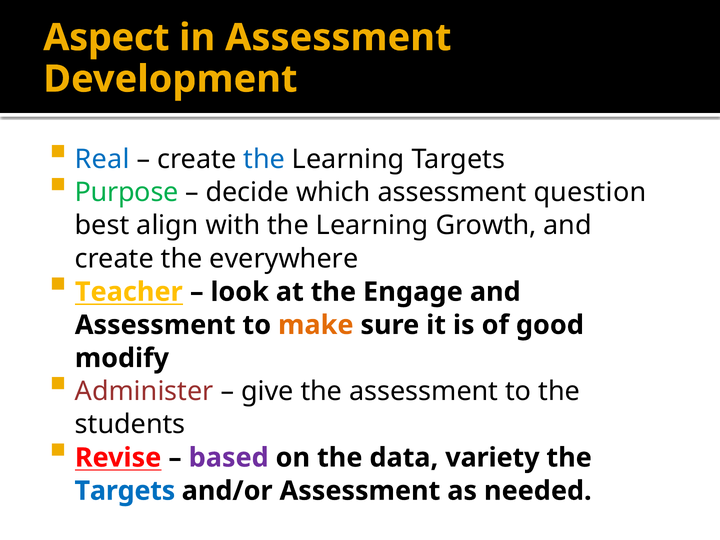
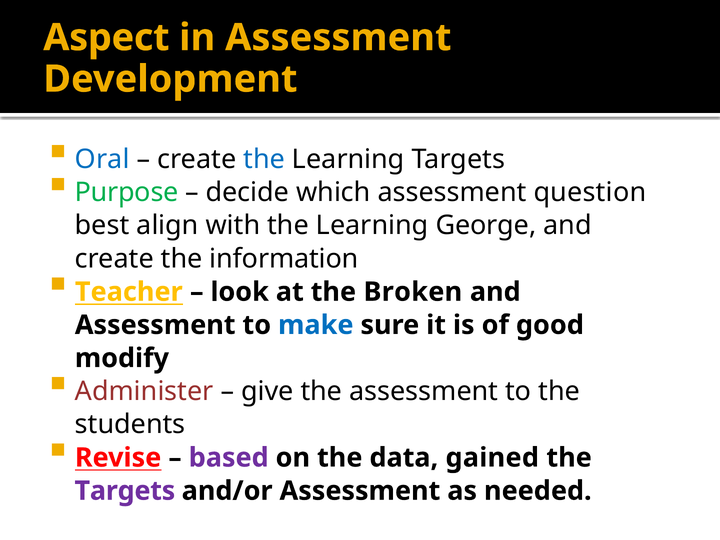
Real: Real -> Oral (102, 159)
Growth: Growth -> George (486, 226)
everywhere: everywhere -> information (284, 259)
Engage: Engage -> Broken (413, 292)
make colour: orange -> blue (316, 325)
variety: variety -> gained (492, 458)
Targets colour: blue -> purple (125, 491)
